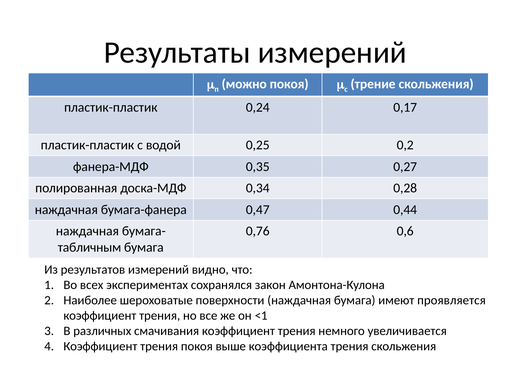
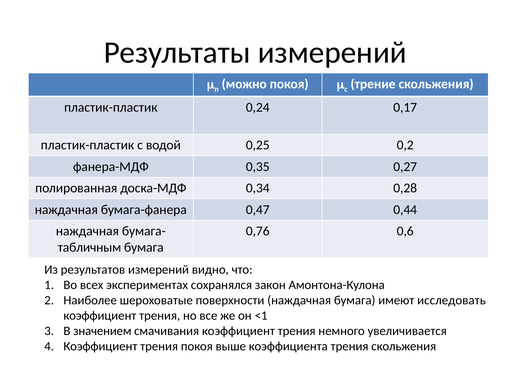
проявляется: проявляется -> исследовать (451, 301)
различных: различных -> значением (102, 331)
